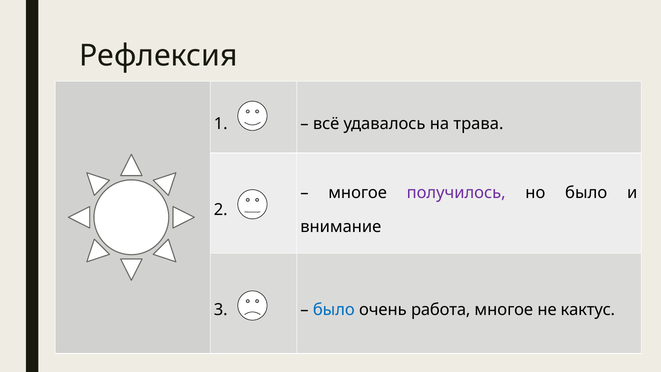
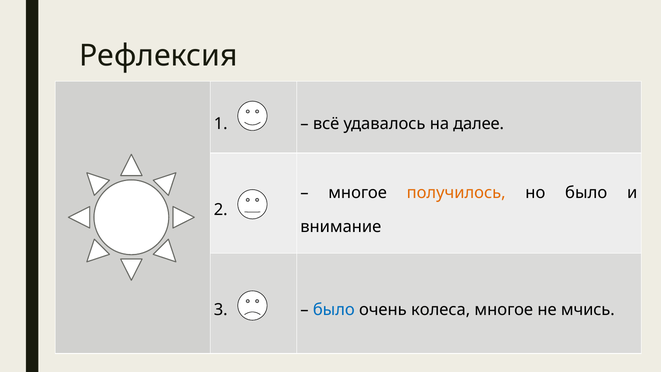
трава: трава -> далее (479, 124)
получилось colour: purple -> orange (456, 193)
работа: работа -> колеса (441, 310)
кактус: кактус -> мчись (588, 310)
